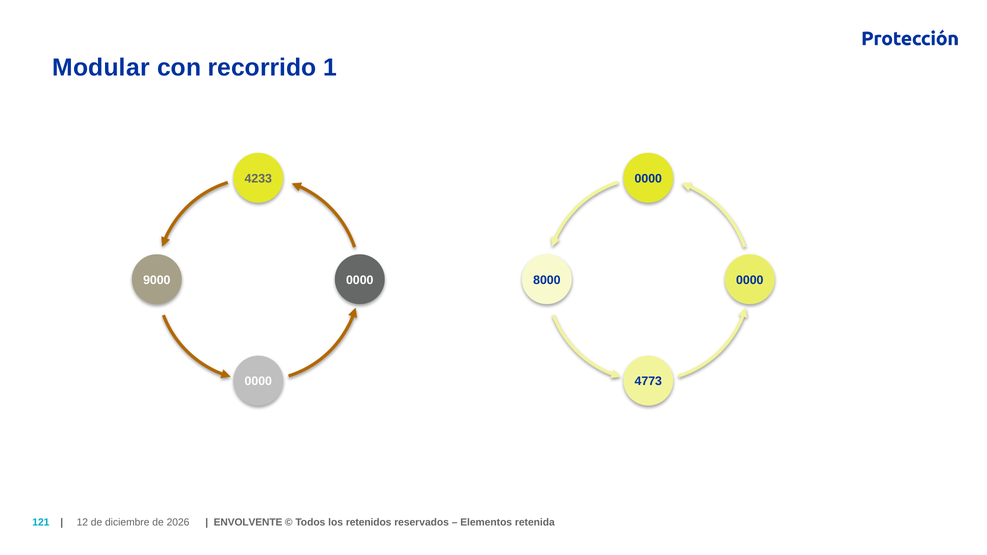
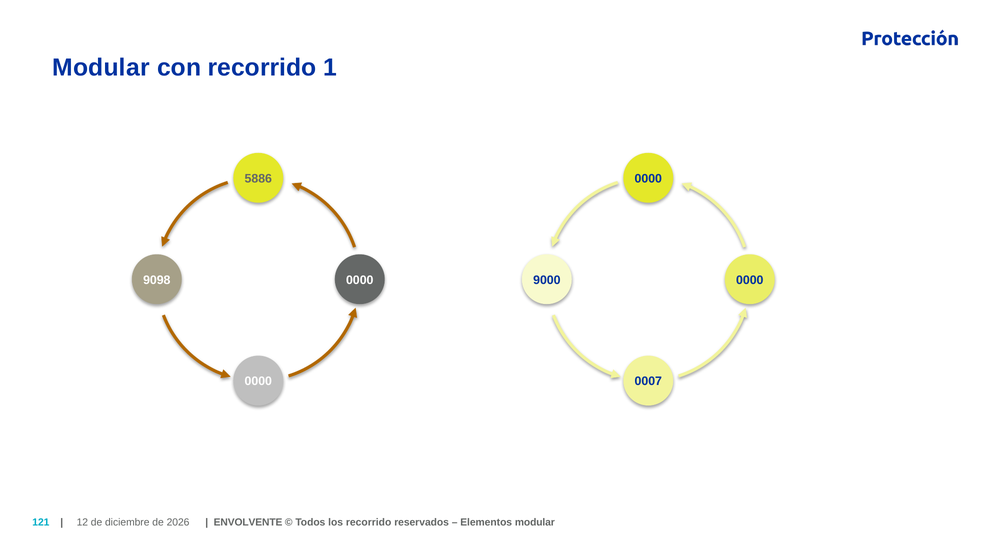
4233: 4233 -> 5886 (258, 179)
9000: 9000 -> 9098 (157, 280)
8000: 8000 -> 9000 (547, 280)
4773: 4773 -> 0007 (648, 382)
los retenidos: retenidos -> recorrido (369, 523)
Elementos retenida: retenida -> modular (535, 523)
